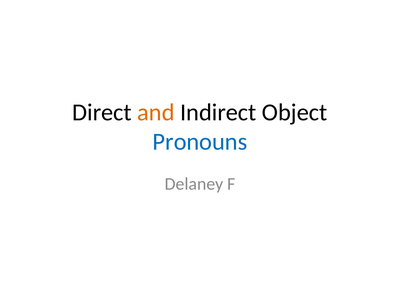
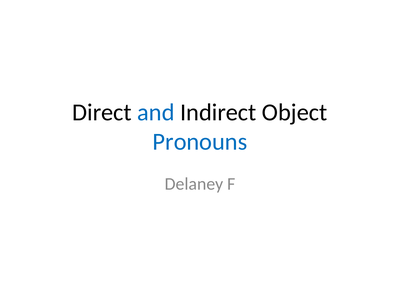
and colour: orange -> blue (156, 112)
